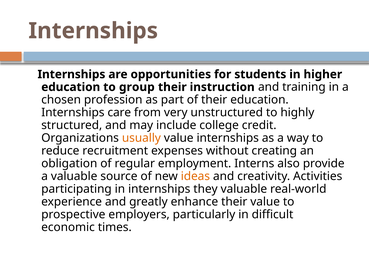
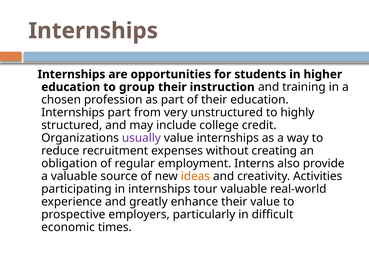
Internships care: care -> part (119, 112)
usually colour: orange -> purple (141, 138)
they: they -> tour (205, 189)
